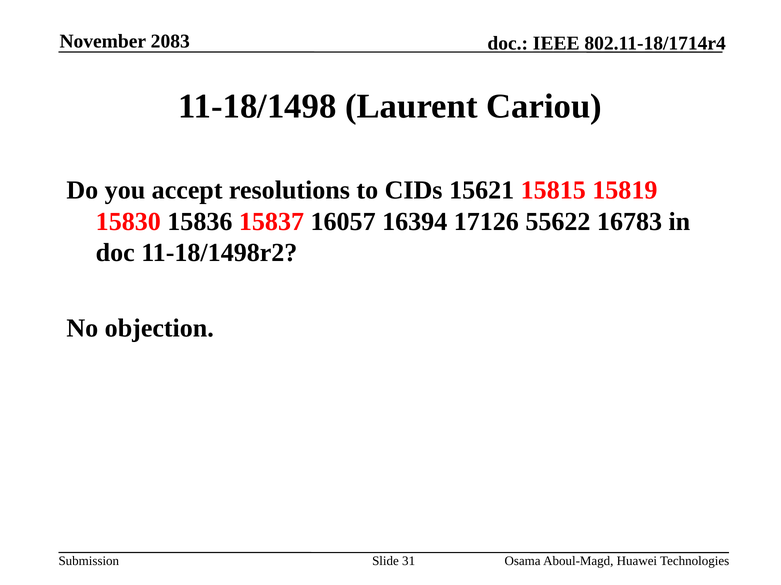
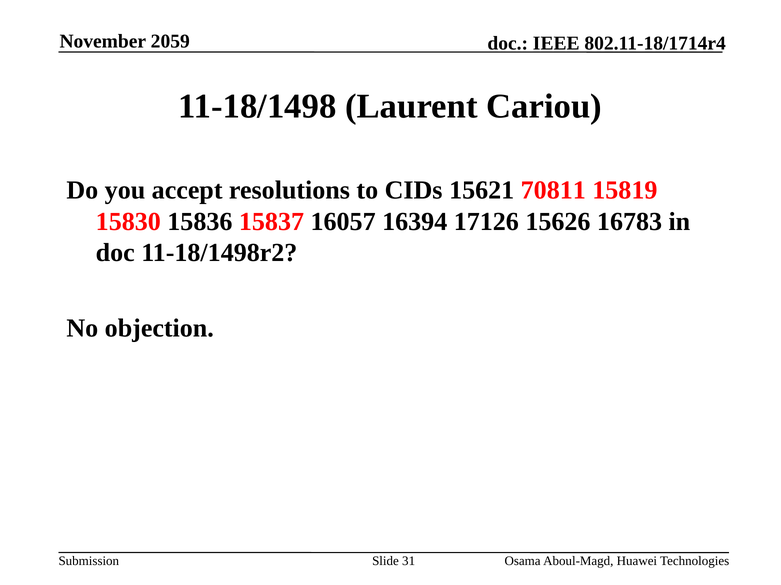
2083: 2083 -> 2059 (170, 41)
15815: 15815 -> 70811 (553, 191)
55622: 55622 -> 15626 (558, 222)
